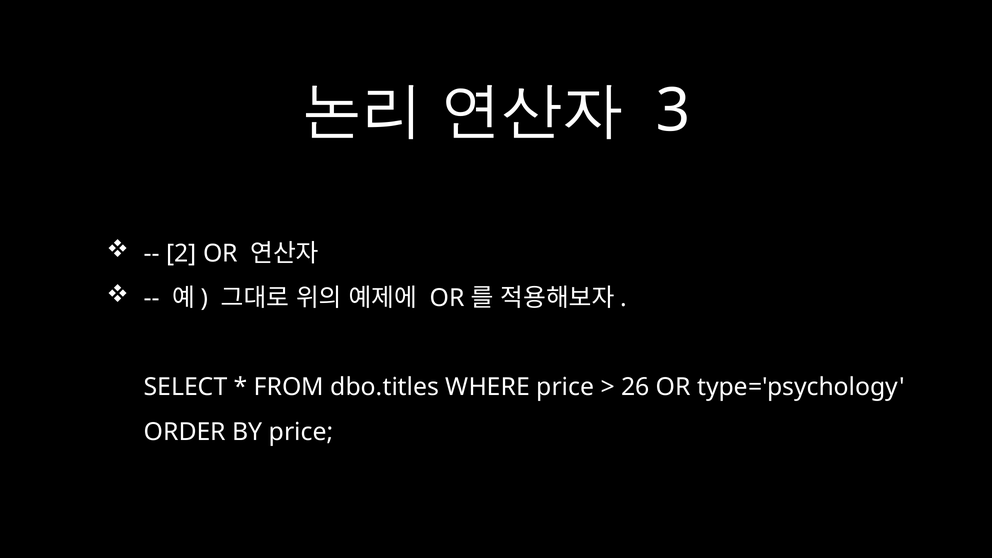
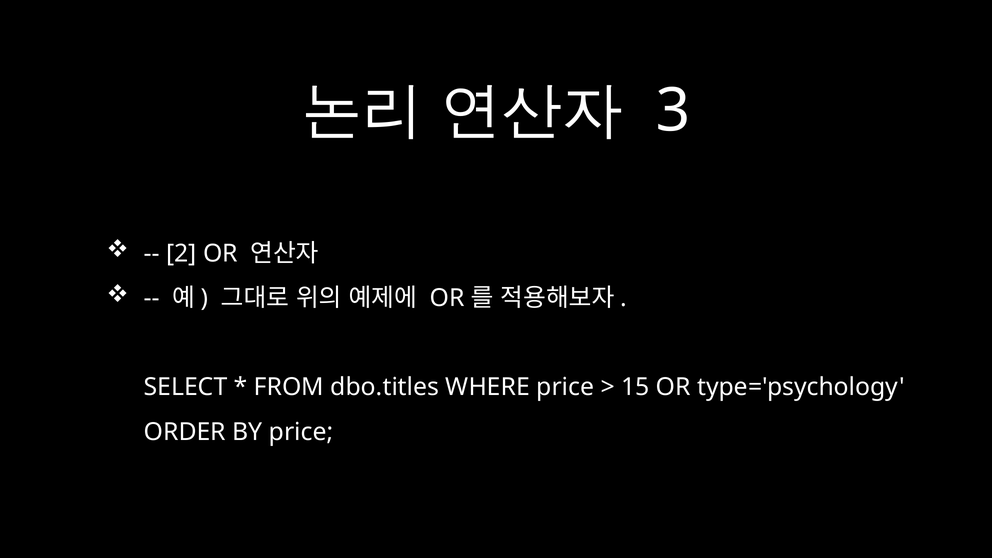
26: 26 -> 15 (635, 387)
